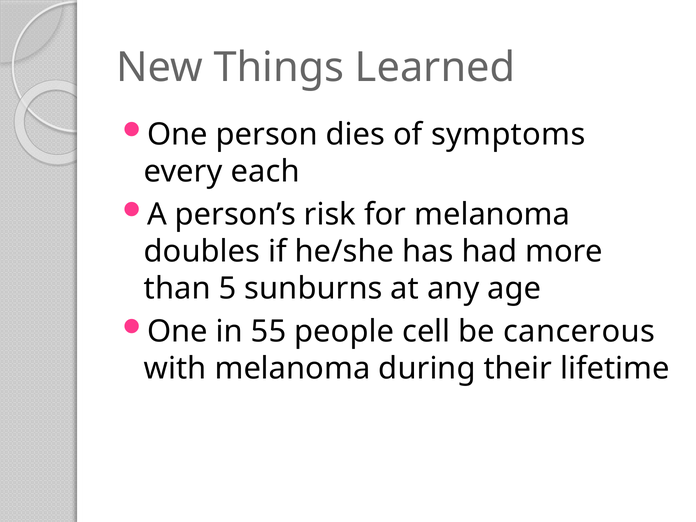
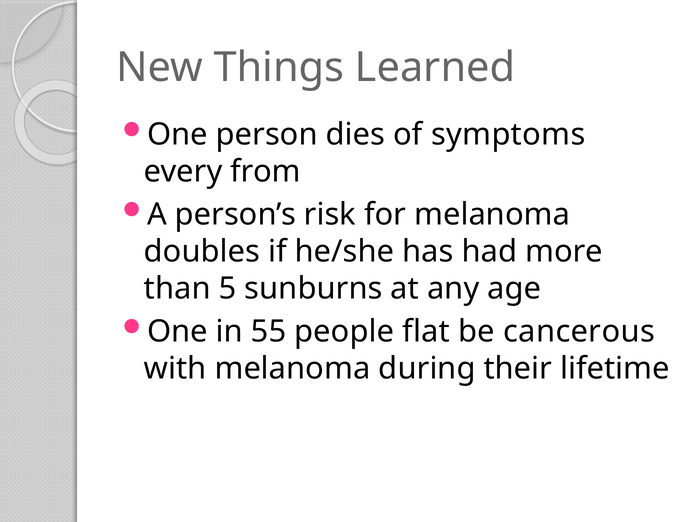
each: each -> from (266, 171)
cell: cell -> flat (426, 332)
